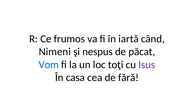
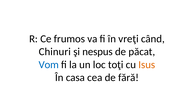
iartă: iartă -> vreţi (129, 39)
Nimeni: Nimeni -> Chinuri (55, 52)
Isus colour: purple -> orange (147, 65)
